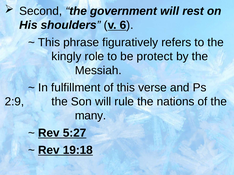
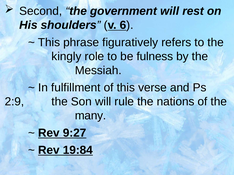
protect: protect -> fulness (155, 57)
5:27: 5:27 -> 9:27 (75, 133)
19:18: 19:18 -> 19:84 (78, 151)
